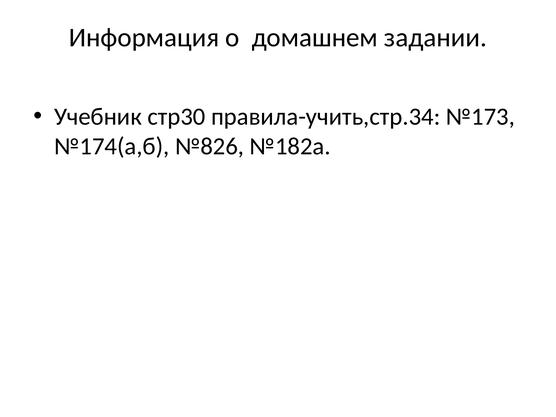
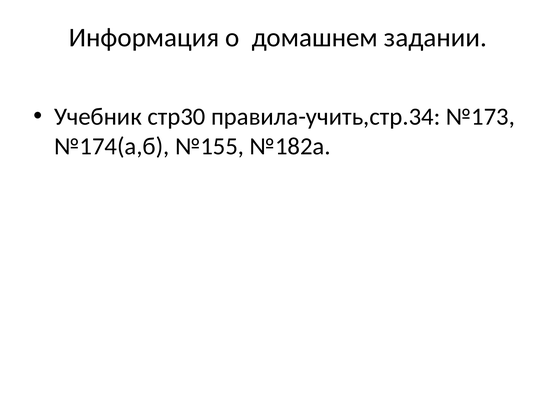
№826: №826 -> №155 (210, 146)
